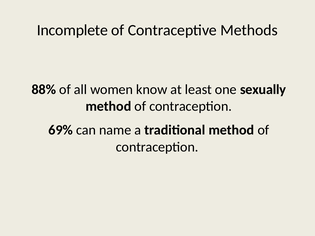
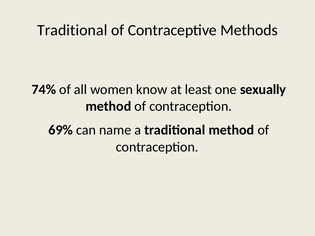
Incomplete: Incomplete -> Traditional (72, 30)
88%: 88% -> 74% (44, 90)
